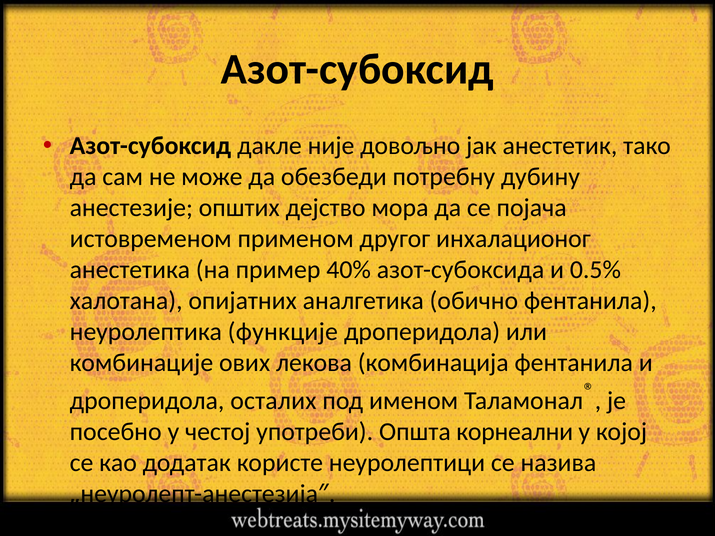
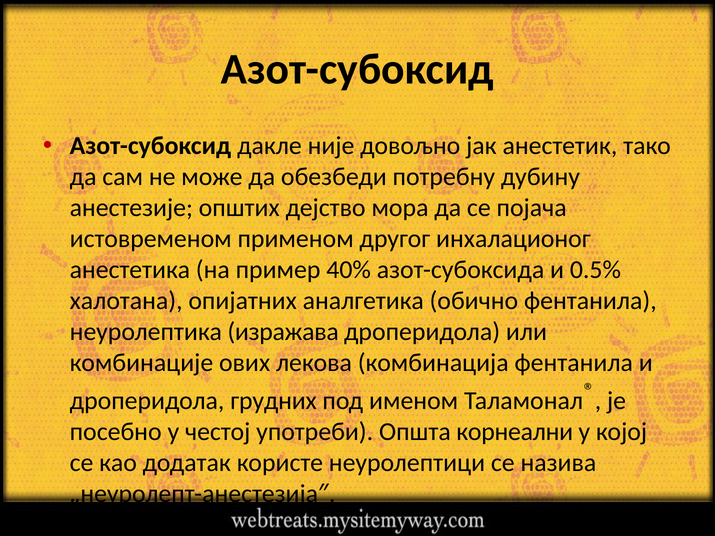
функције: функције -> изражава (283, 332)
осталих: осталих -> грудних (274, 401)
